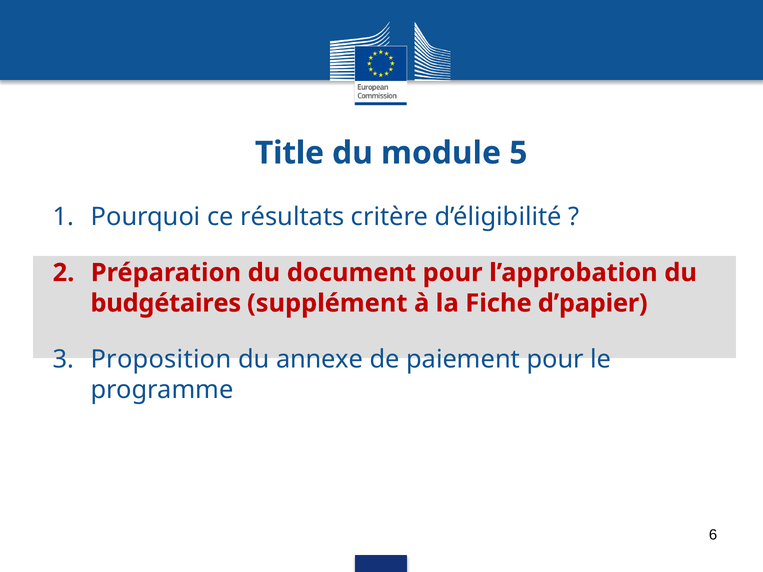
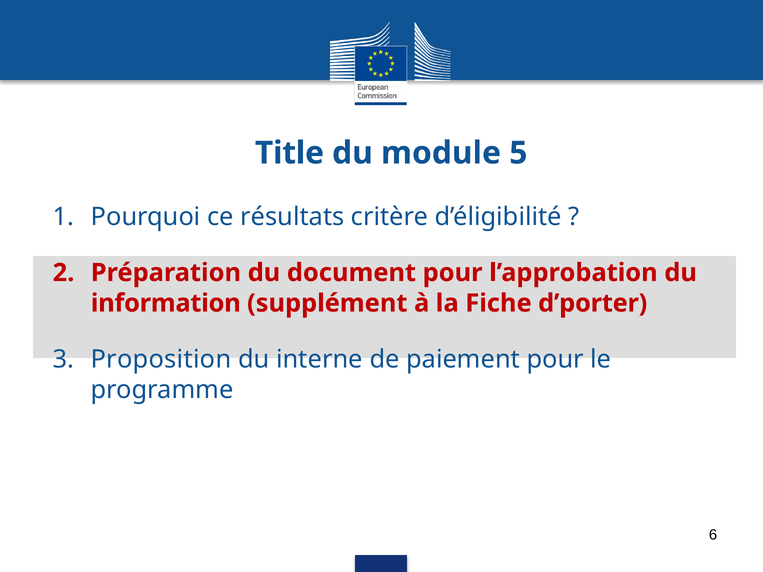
budgétaires: budgétaires -> information (166, 303)
d’papier: d’papier -> d’porter (593, 303)
annexe: annexe -> interne (319, 359)
